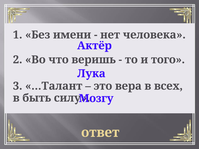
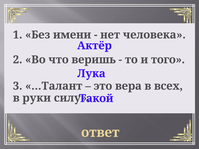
быть: быть -> руки (37, 98)
Мозгу: Мозгу -> Такой (96, 99)
